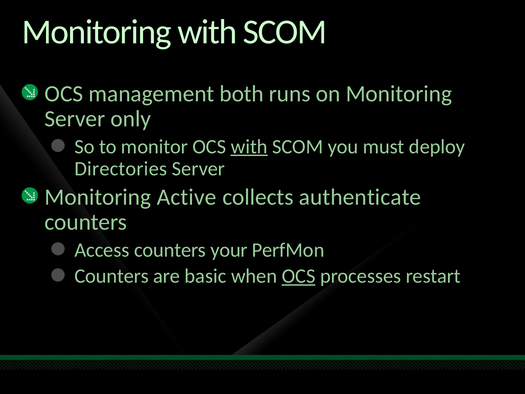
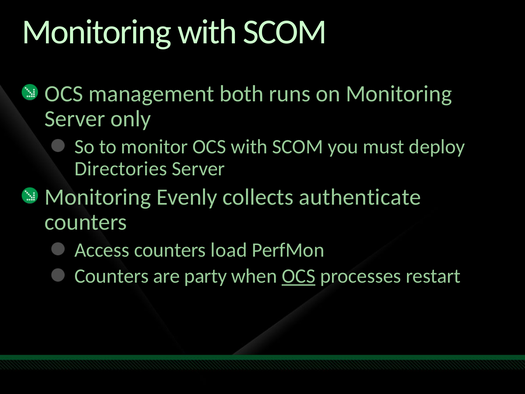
with underline: present -> none (249, 147)
Active: Active -> Evenly (187, 197)
your: your -> load (229, 250)
basic: basic -> party (206, 276)
